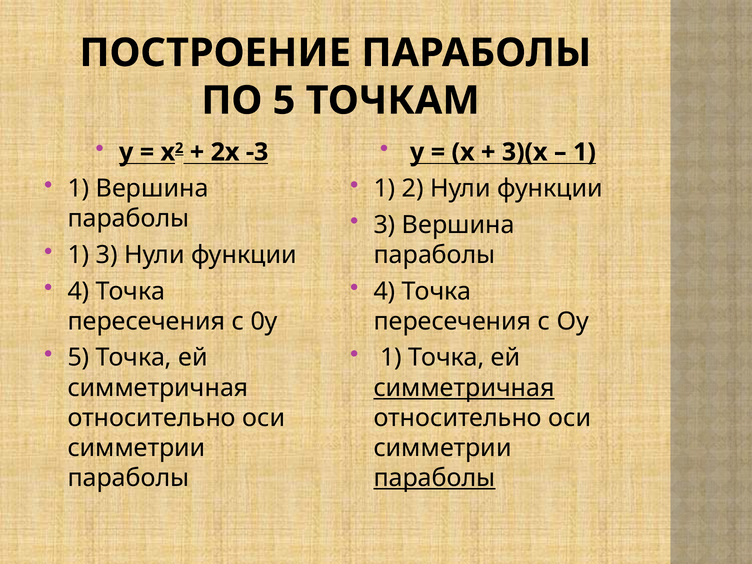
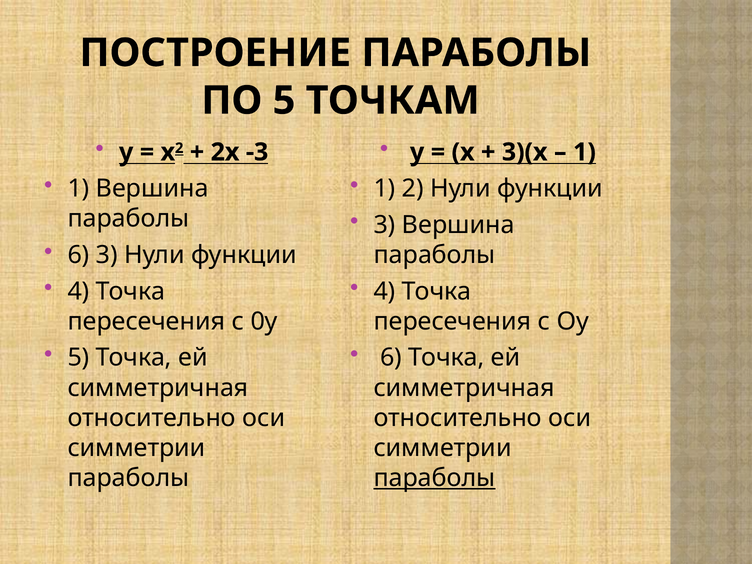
1: 1 -> 6 (78, 255)
1: 1 -> 6 (391, 358)
симметричная underline: present -> none (464, 388)
